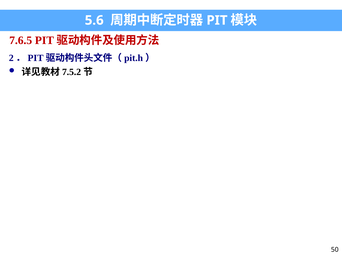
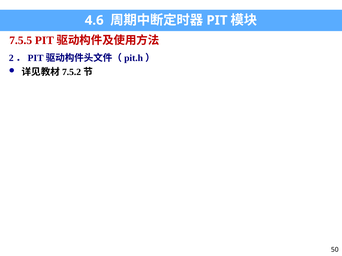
5.6: 5.6 -> 4.6 (94, 20)
7.6.5: 7.6.5 -> 7.5.5 (21, 41)
